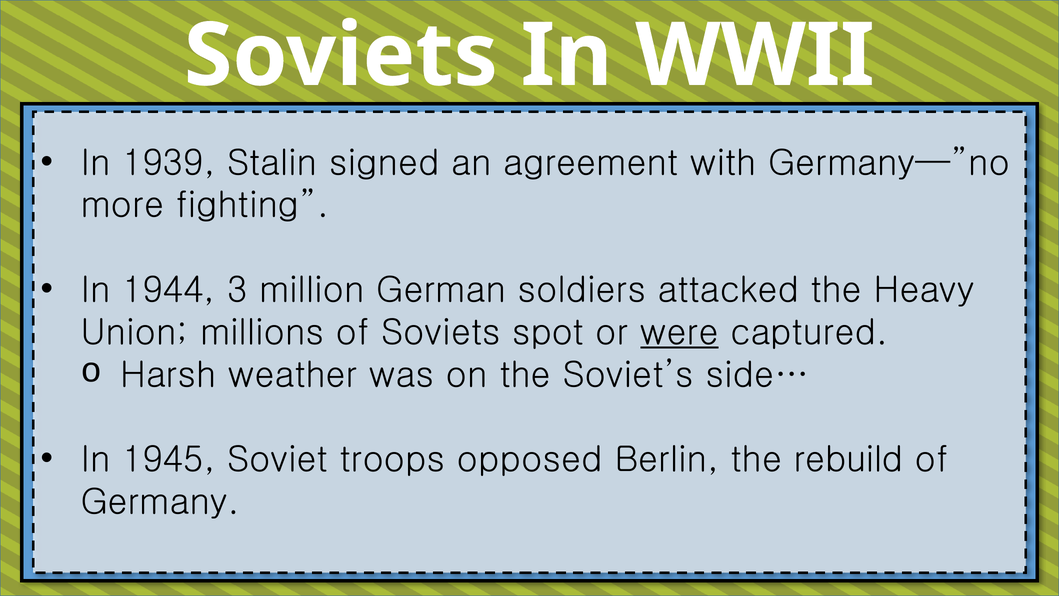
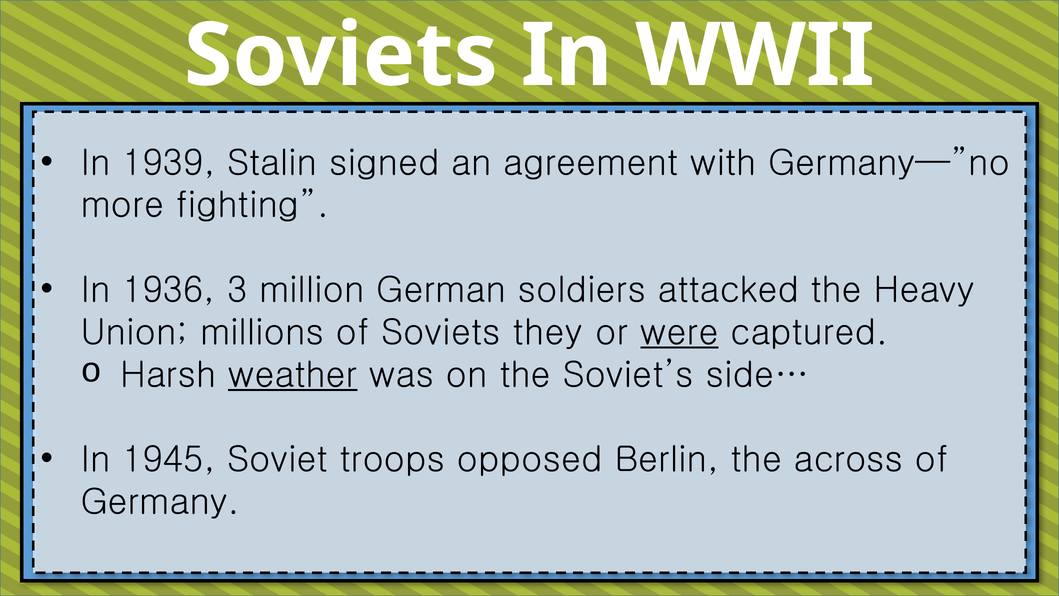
1944: 1944 -> 1936 (169, 290)
spot: spot -> they (548, 332)
weather underline: none -> present (293, 375)
rebuild: rebuild -> across (849, 459)
